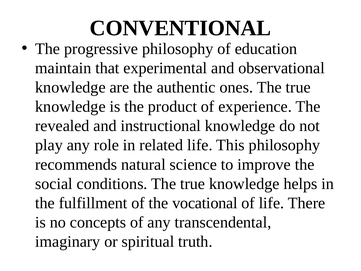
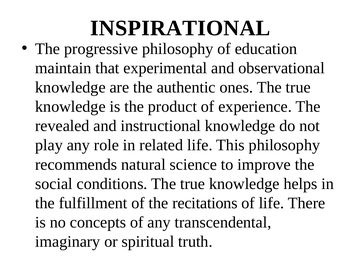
CONVENTIONAL: CONVENTIONAL -> INSPIRATIONAL (180, 28)
vocational: vocational -> recitations (205, 203)
